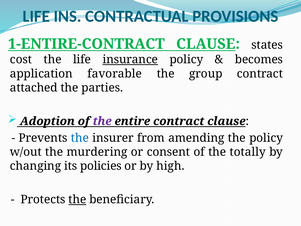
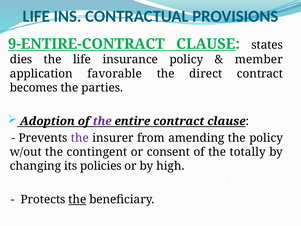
1-ENTIRE-CONTRACT: 1-ENTIRE-CONTRACT -> 9-ENTIRE-CONTRACT (86, 44)
cost: cost -> dies (21, 60)
insurance underline: present -> none (130, 60)
becomes: becomes -> member (259, 60)
group: group -> direct (206, 74)
attached: attached -> becomes (34, 88)
the colour: blue -> purple (80, 138)
murdering: murdering -> contingent (97, 152)
